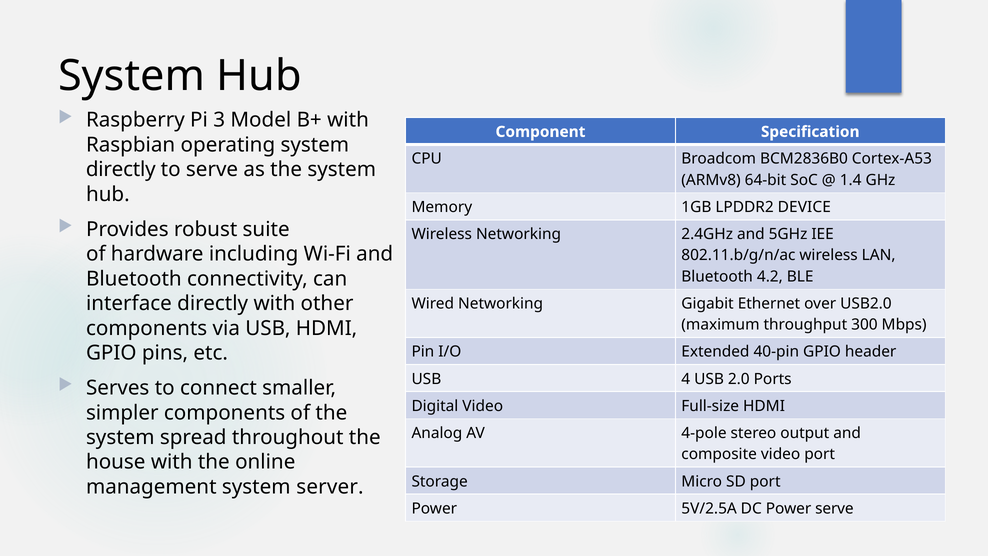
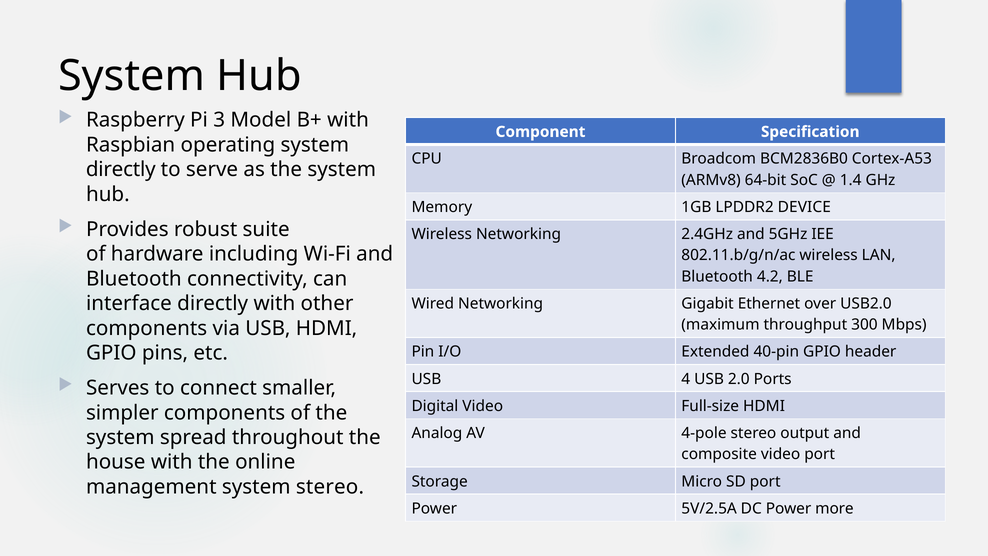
system server: server -> stereo (330, 487)
Power serve: serve -> more (834, 508)
